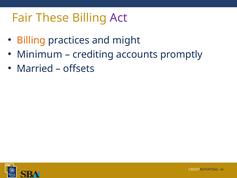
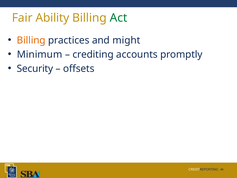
These: These -> Ability (52, 18)
Act colour: purple -> green (119, 18)
Married: Married -> Security (35, 68)
